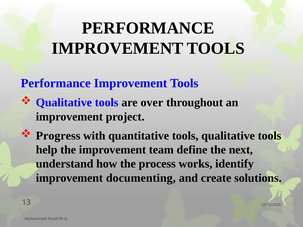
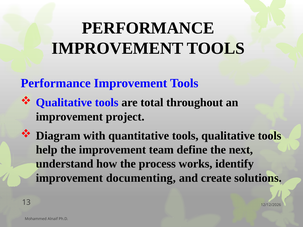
over: over -> total (152, 103)
Progress: Progress -> Diagram (58, 136)
